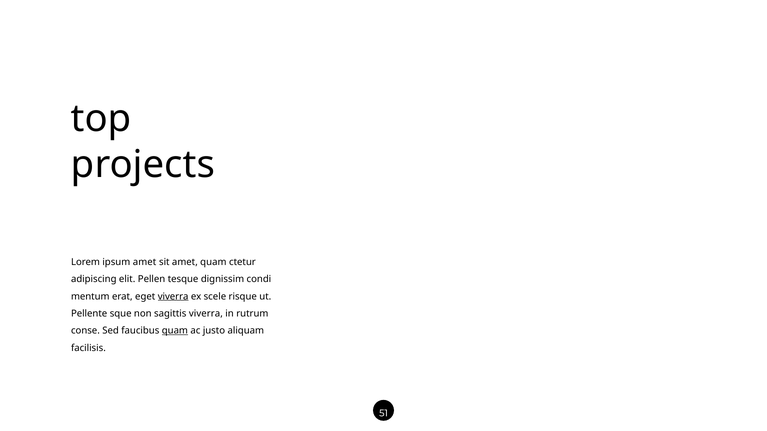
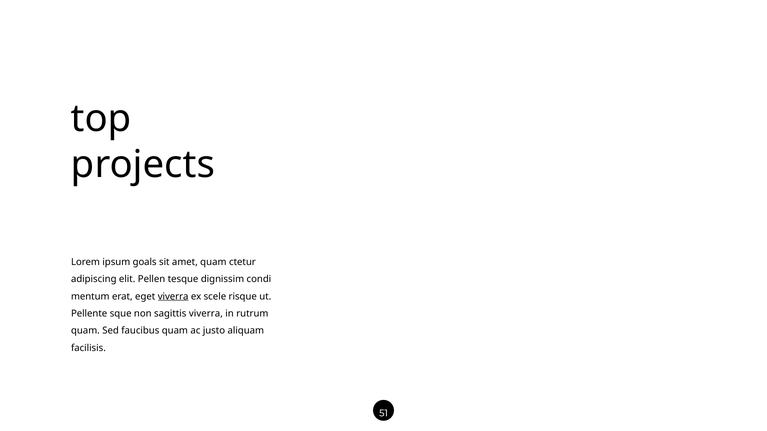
ipsum amet: amet -> goals (145, 262)
conse: conse -> quam (85, 331)
quam underline: present -> none (175, 331)
